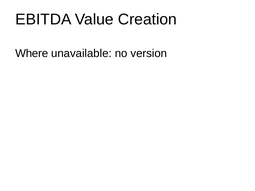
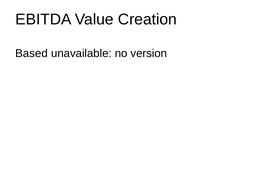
Where: Where -> Based (32, 53)
